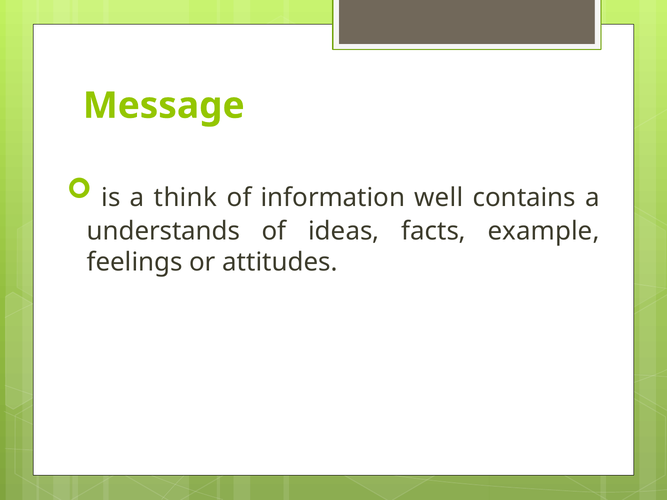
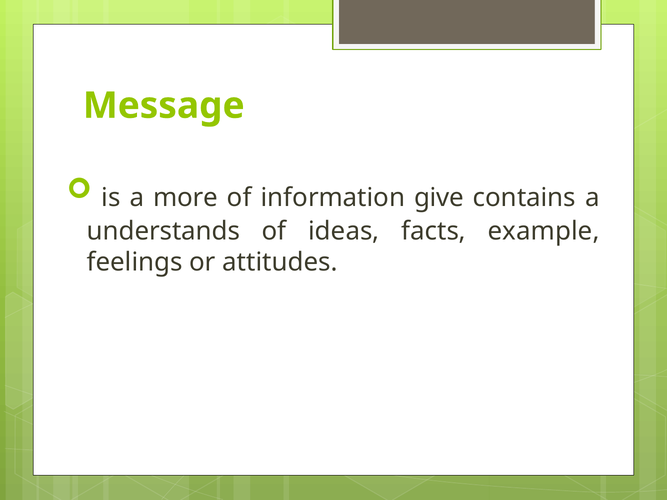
think: think -> more (186, 198)
well: well -> give (439, 198)
